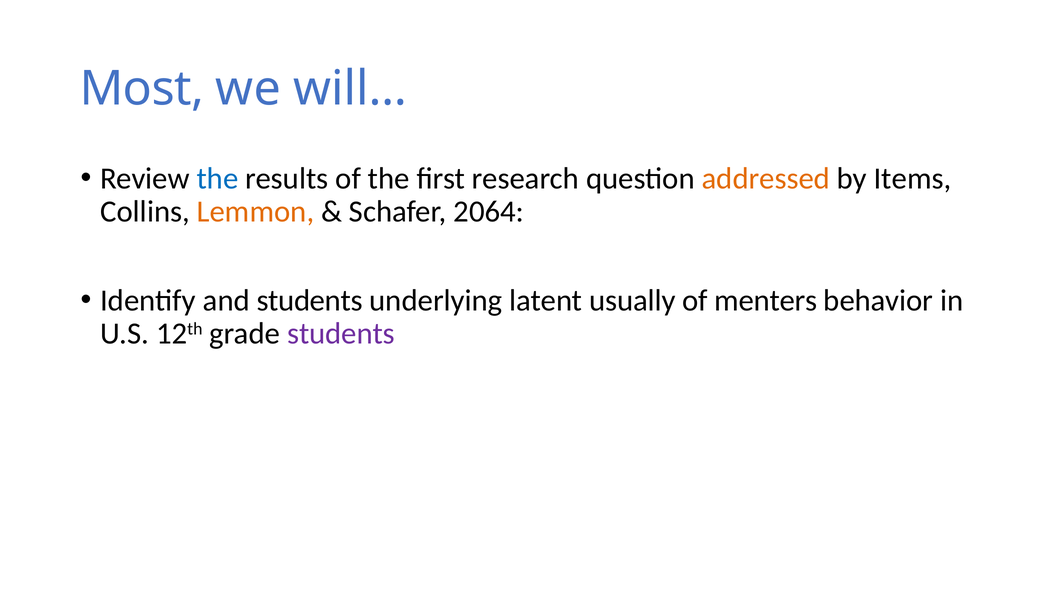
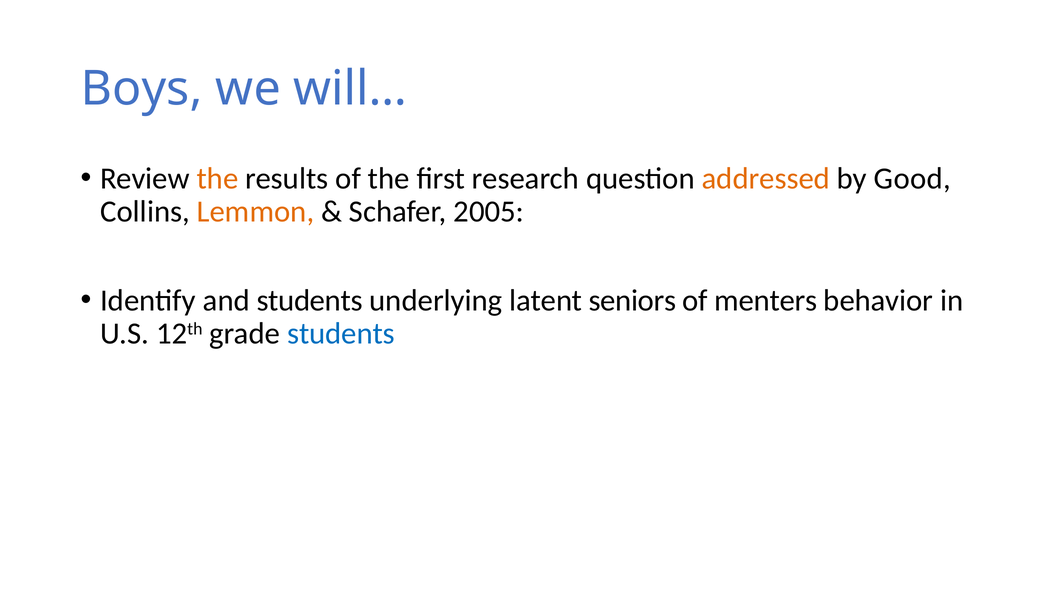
Most: Most -> Boys (142, 89)
the colour: blue -> orange (217, 179)
Items: Items -> Good (912, 179)
2064: 2064 -> 2005 (489, 212)
usually: usually -> seniors (632, 300)
students colour: purple -> blue (341, 334)
